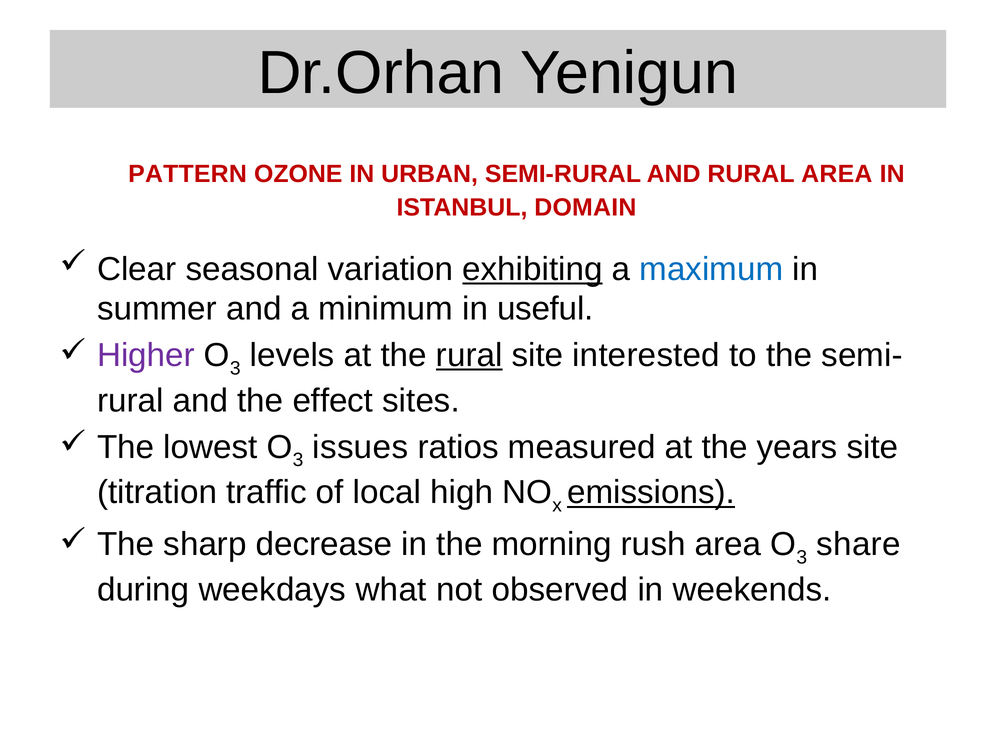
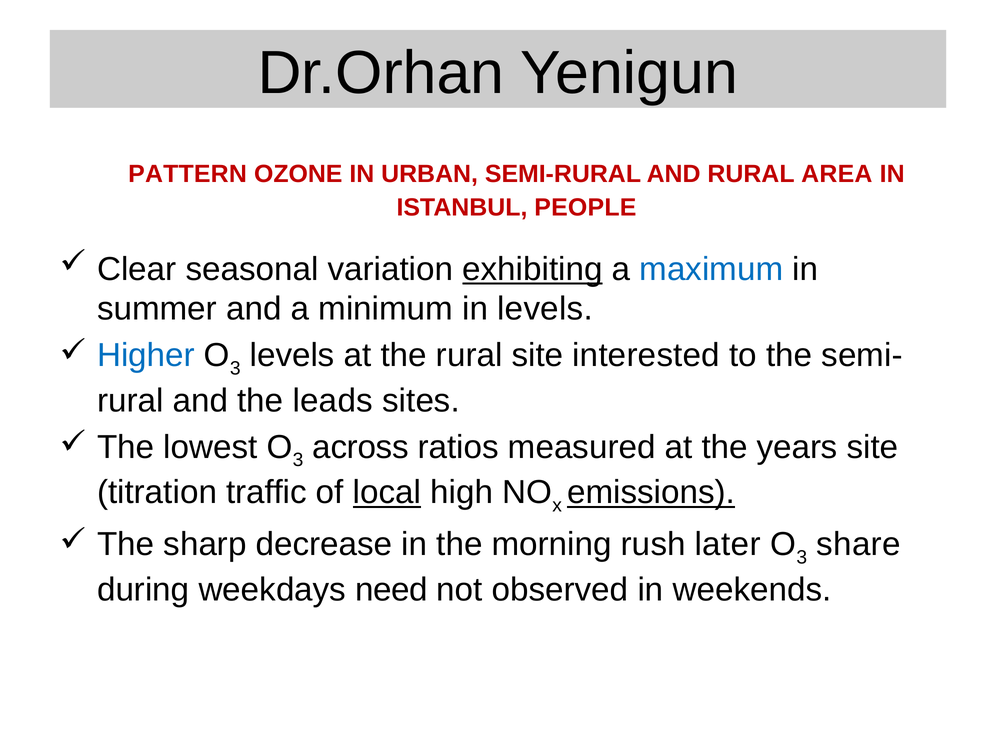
DOMAIN: DOMAIN -> PEOPLE (585, 208)
in useful: useful -> levels (545, 309)
Higher colour: purple -> blue (146, 355)
rural underline: present -> none (469, 355)
effect: effect -> leads (333, 401)
issues: issues -> across (361, 447)
local underline: none -> present (387, 493)
rush area: area -> later (728, 544)
what: what -> need (391, 590)
